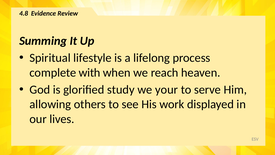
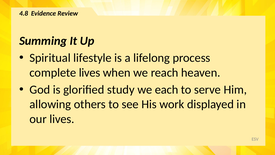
complete with: with -> lives (90, 73)
your: your -> each (167, 90)
